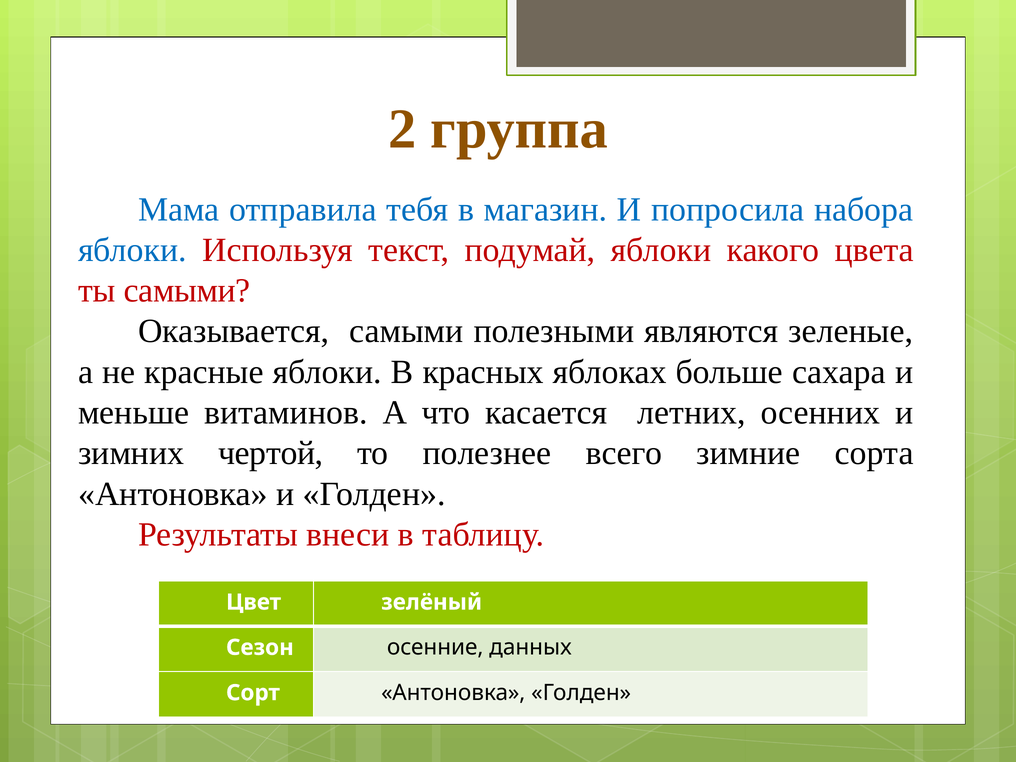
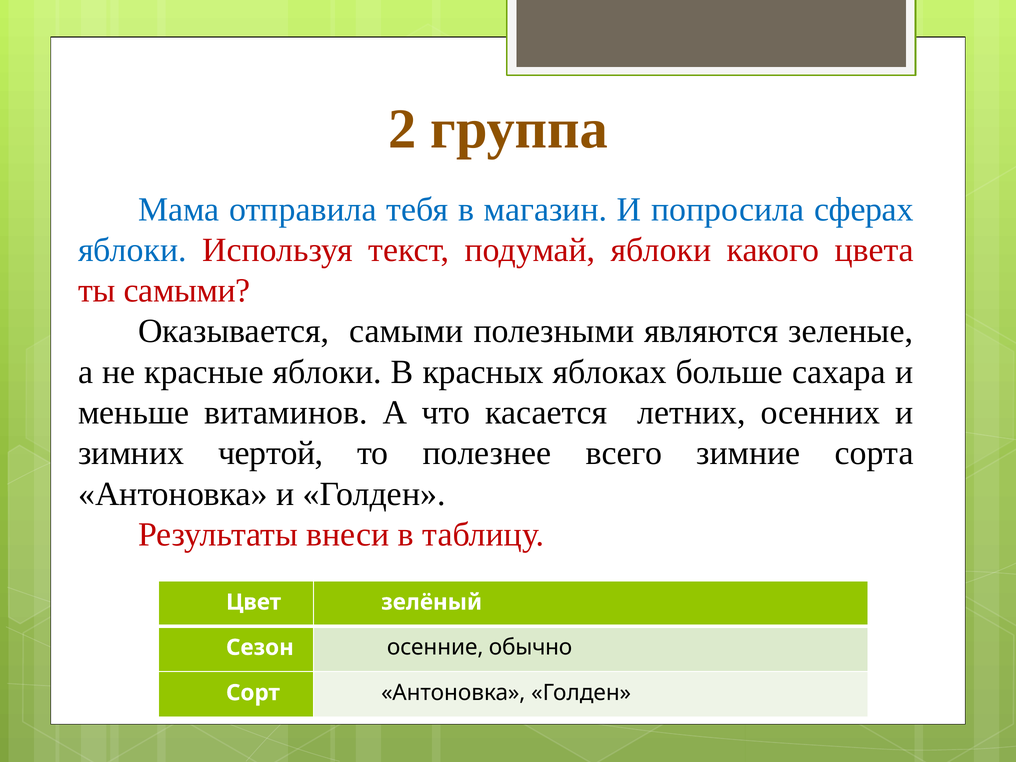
набора: набора -> сферах (864, 209)
данных: данных -> обычно (531, 647)
